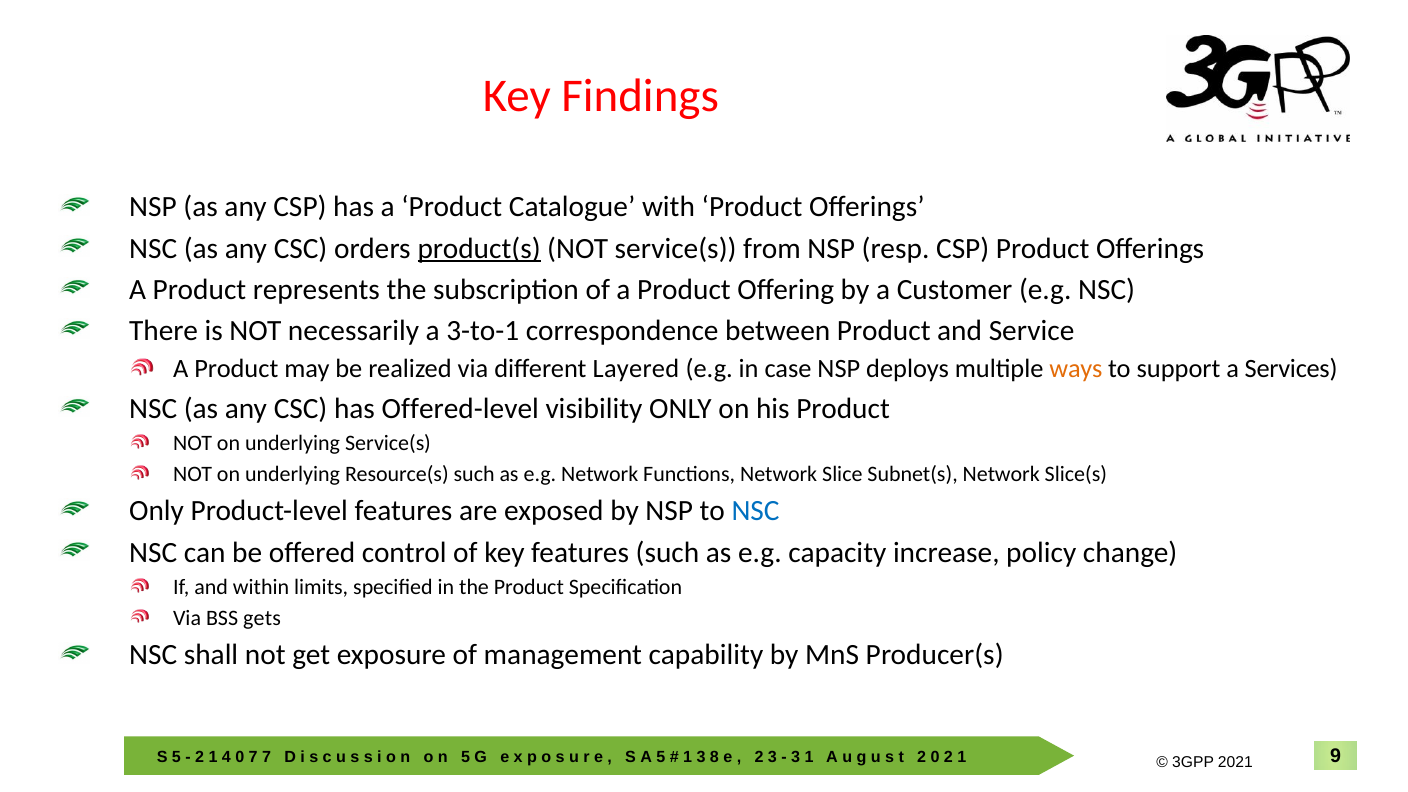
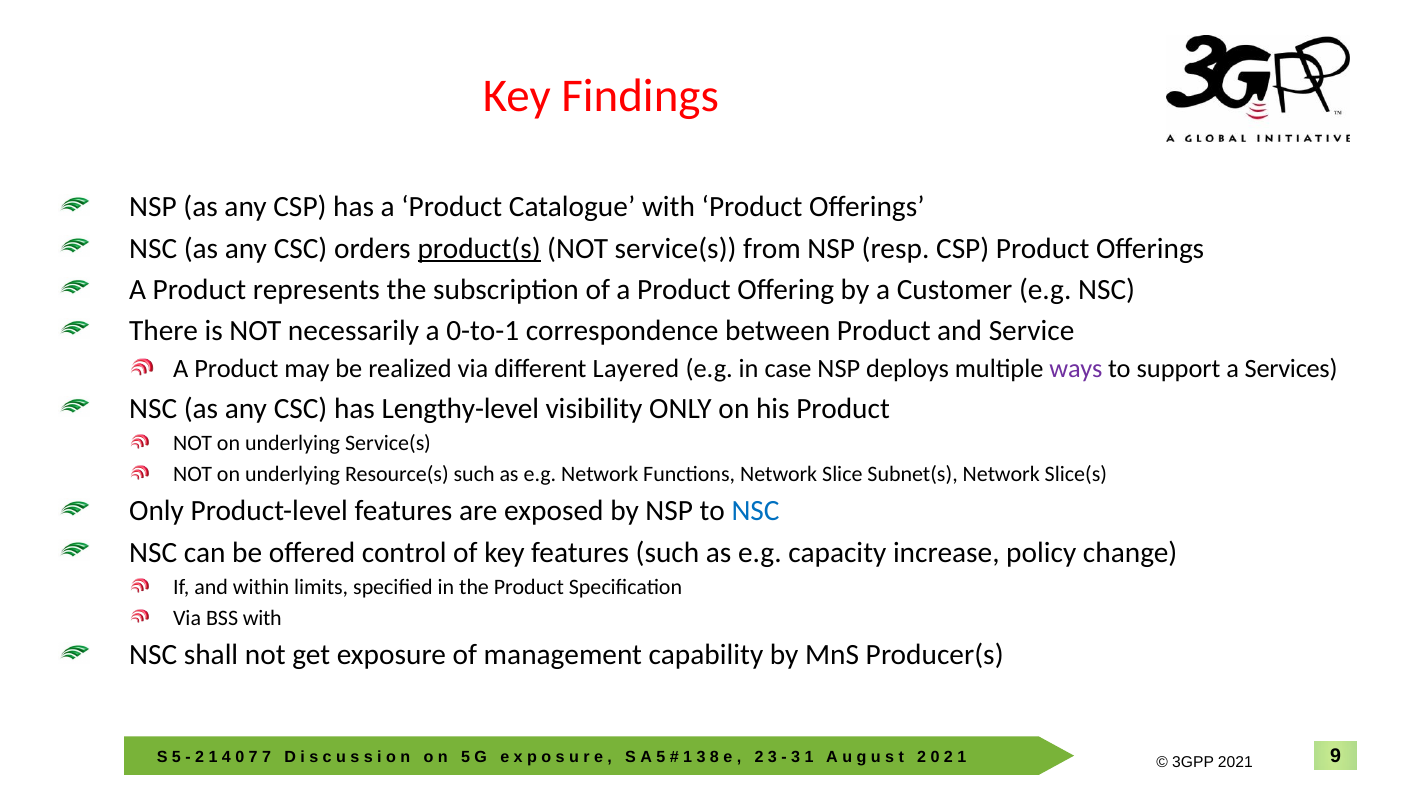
3-to-1: 3-to-1 -> 0-to-1 (483, 331)
ways colour: orange -> purple (1076, 369)
Offered-level: Offered-level -> Lengthy-level (460, 409)
BSS gets: gets -> with (262, 618)
